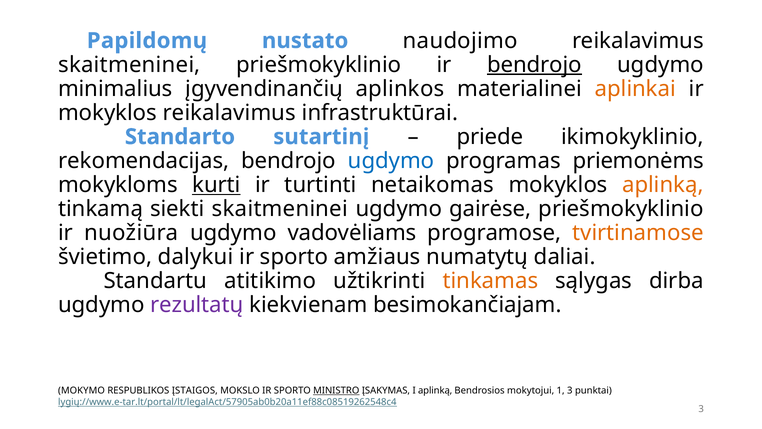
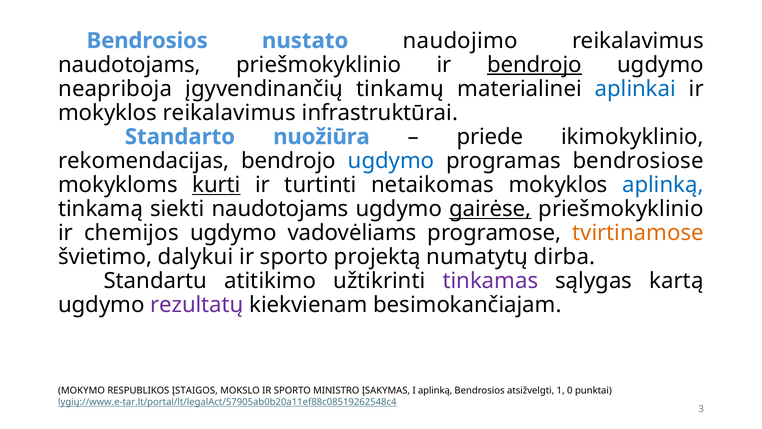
Papildomų: Papildomų -> Bendrosios (147, 41)
skaitmeninei: skaitmeninei -> naudotojams (130, 65)
minimalius: minimalius -> neapriboja (115, 89)
aplinkos: aplinkos -> tinkamų (400, 89)
aplinkai colour: orange -> blue (635, 89)
sutartinį: sutartinį -> nuožiūra (321, 137)
priemonėms: priemonėms -> bendrosiose (638, 161)
aplinką colour: orange -> blue (663, 185)
siekti skaitmeninei: skaitmeninei -> naudotojams (280, 209)
gairėse underline: none -> present (490, 209)
nuožiūra: nuožiūra -> chemijos (131, 233)
amžiaus: amžiaus -> projektą (377, 257)
daliai: daliai -> dirba (565, 257)
tinkamas colour: orange -> purple (490, 281)
dirba: dirba -> kartą (676, 281)
MINISTRO underline: present -> none (336, 390)
mokytojui: mokytojui -> atsižvelgti (531, 390)
1 3: 3 -> 0 (570, 390)
